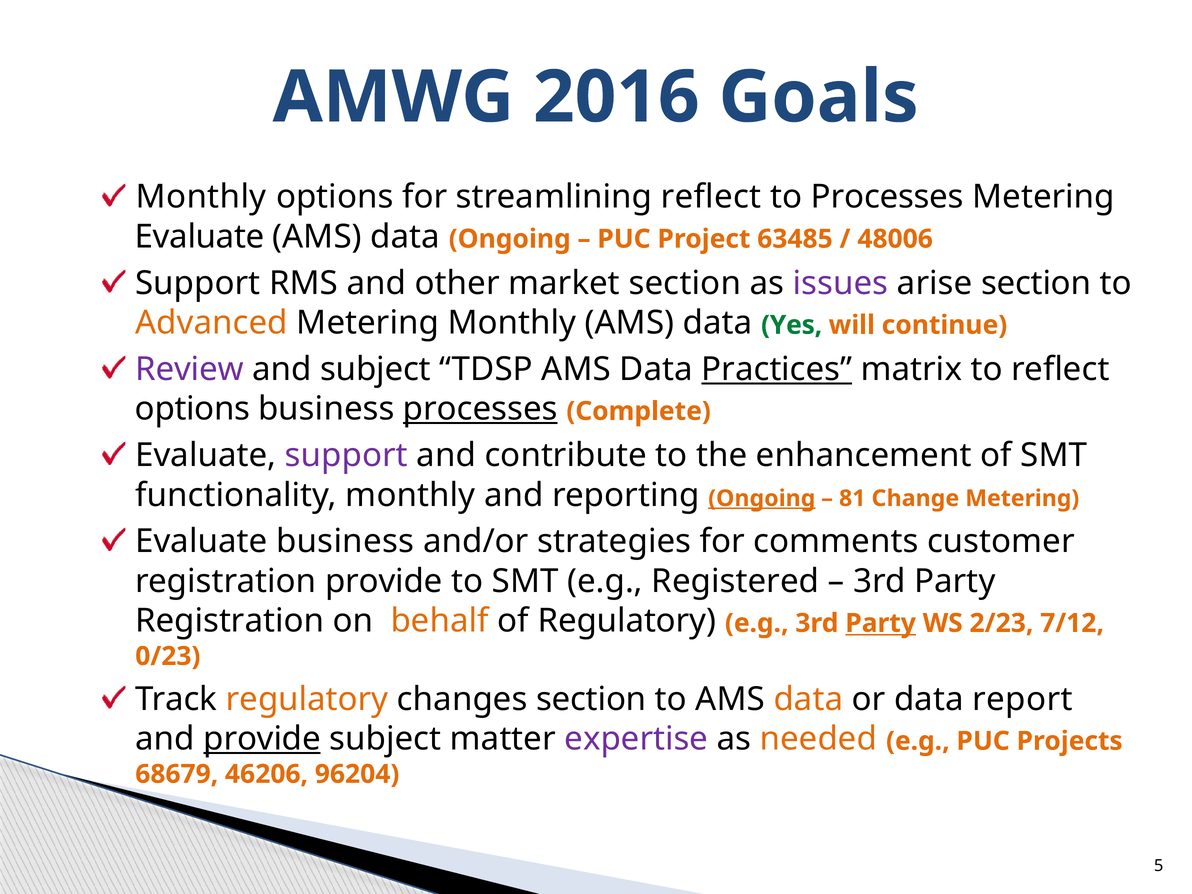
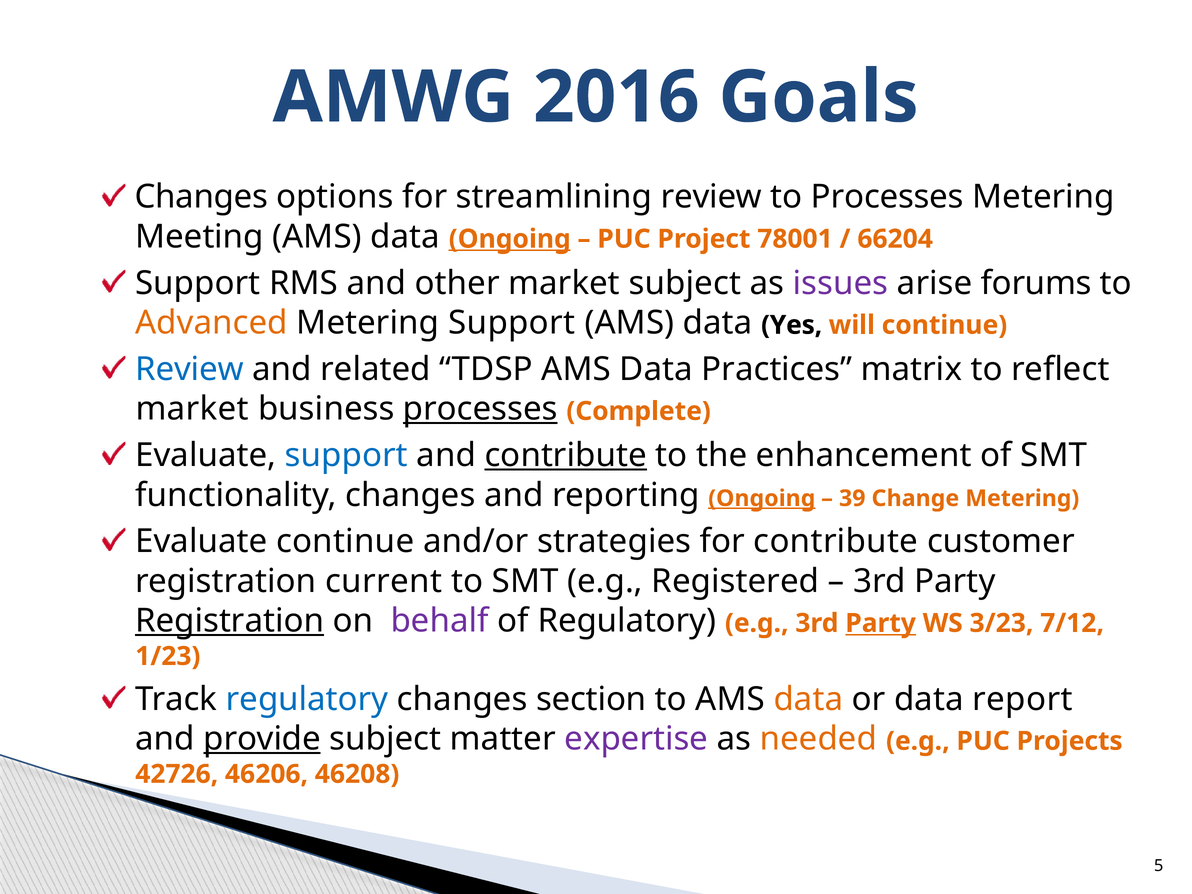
Monthly: Monthly -> Changes (201, 197)
streamlining reflect: reflect -> review (711, 197)
Evaluate: Evaluate -> Meeting (200, 237)
Ongoing underline: none -> present (510, 239)
63485: 63485 -> 78001 (795, 239)
48006: 48006 -> 66204 (895, 239)
market section: section -> subject (685, 283)
arise section: section -> forums (1036, 283)
Metering Monthly: Monthly -> Support (512, 323)
Yes colour: green -> black (792, 325)
Review colour: purple -> blue (189, 369)
and subject: subject -> related (375, 369)
Practices underline: present -> none (777, 369)
options: options -> market (192, 409)
support colour: purple -> blue (346, 455)
contribute underline: none -> present (566, 455)
functionality monthly: monthly -> changes (410, 495)
81: 81 -> 39 (852, 498)
Evaluate business: business -> continue (345, 541)
for comments: comments -> contribute (836, 541)
registration provide: provide -> current (384, 581)
Registration underline: none -> present (230, 621)
behalf colour: orange -> purple (440, 621)
2/23: 2/23 -> 3/23 (1002, 623)
0/23: 0/23 -> 1/23 (168, 656)
regulatory colour: orange -> blue (307, 699)
68679: 68679 -> 42726 (177, 774)
96204: 96204 -> 46208 (357, 774)
